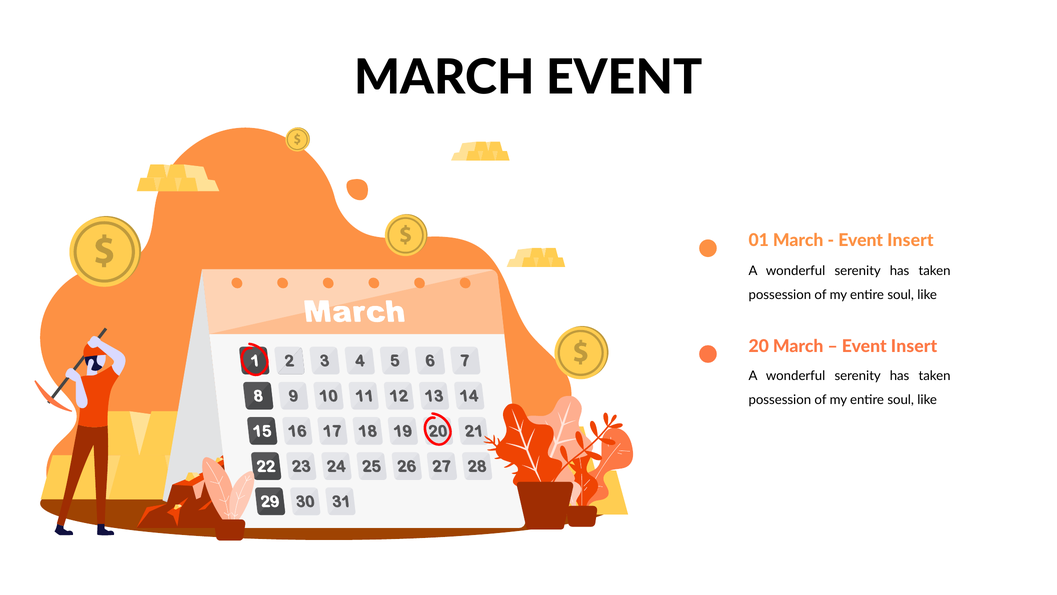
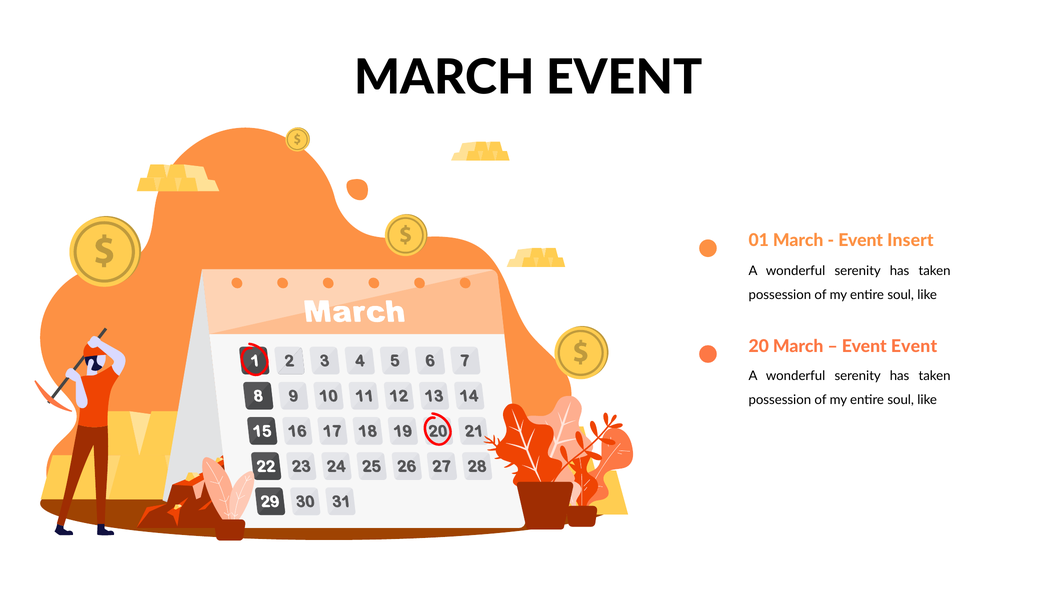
Insert: Insert -> Event (914, 346)
